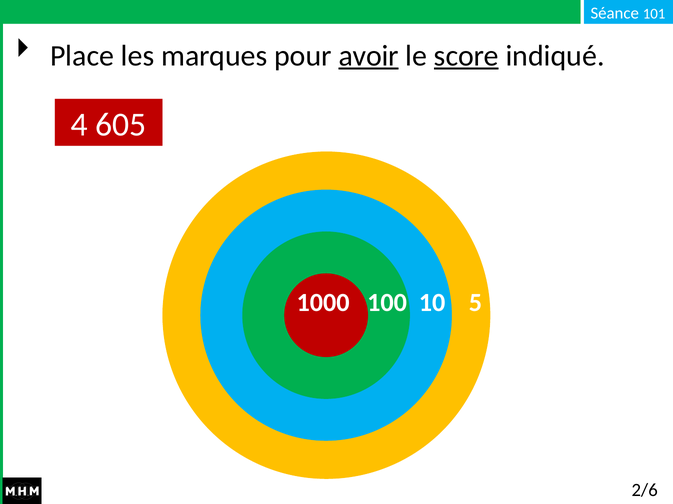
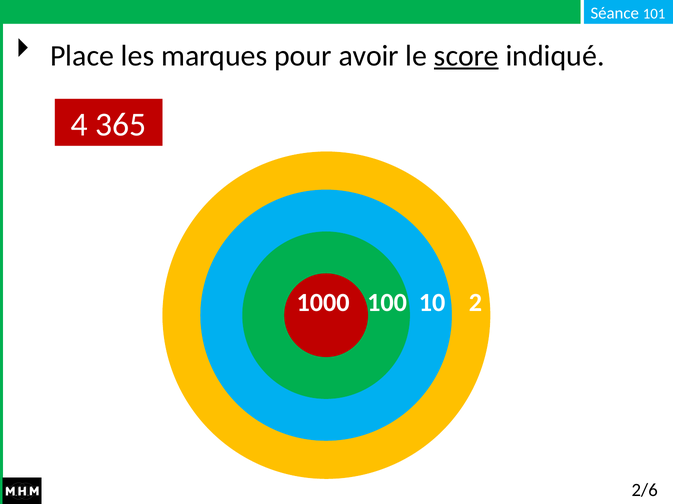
avoir underline: present -> none (369, 56)
605: 605 -> 365 (121, 125)
5: 5 -> 2 (475, 303)
